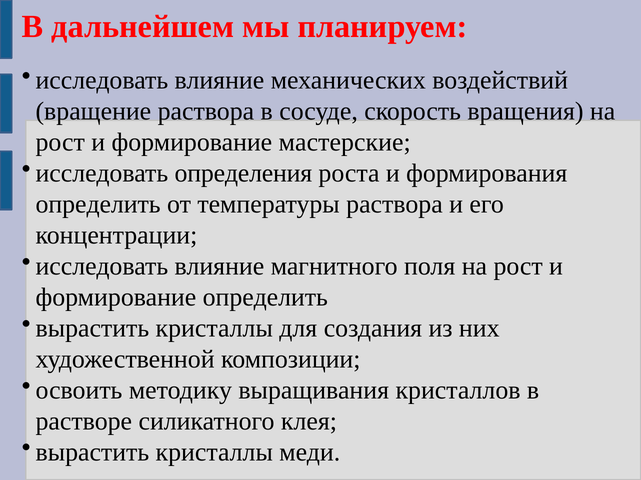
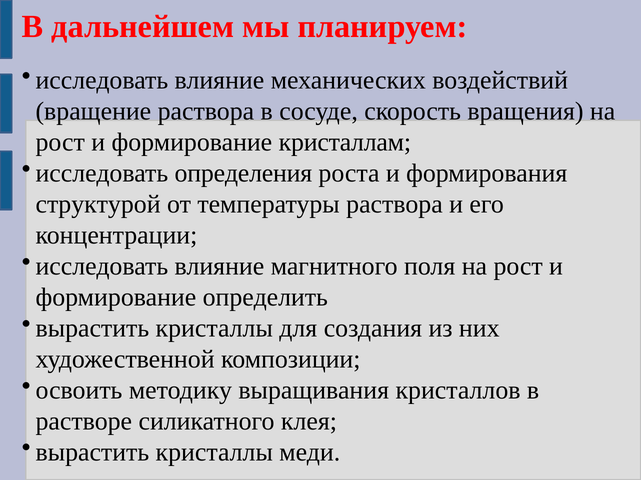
мастерские: мастерские -> кристаллам (345, 143)
определить: определить -> структурой (98, 205)
